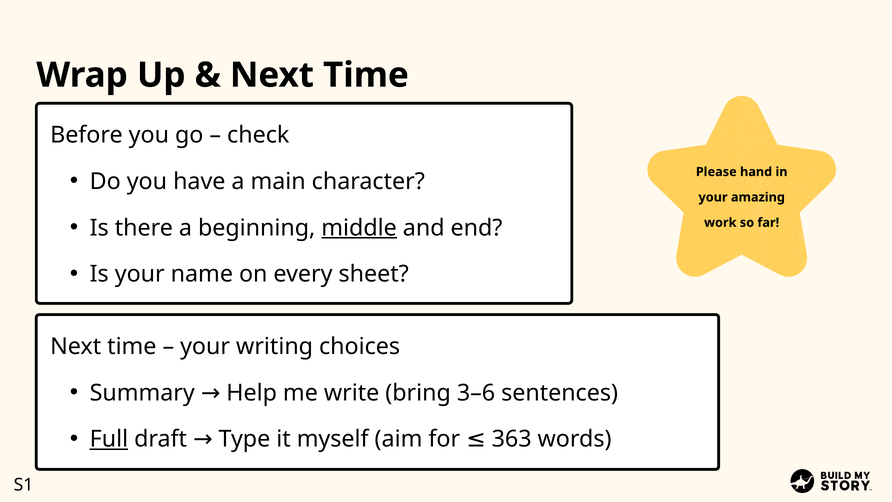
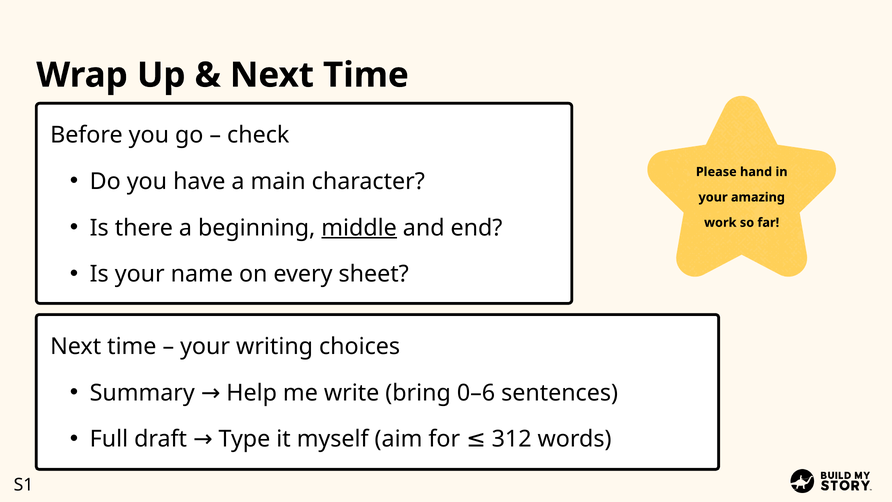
3–6: 3–6 -> 0–6 (476, 393)
Full underline: present -> none (109, 439)
363: 363 -> 312 (512, 439)
